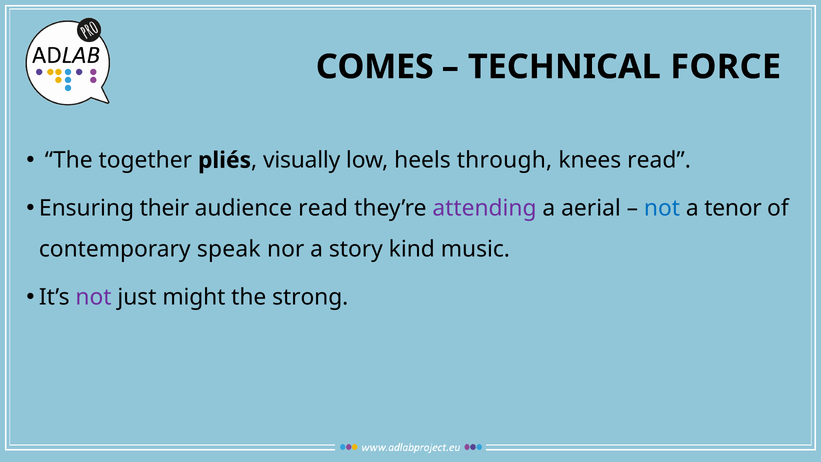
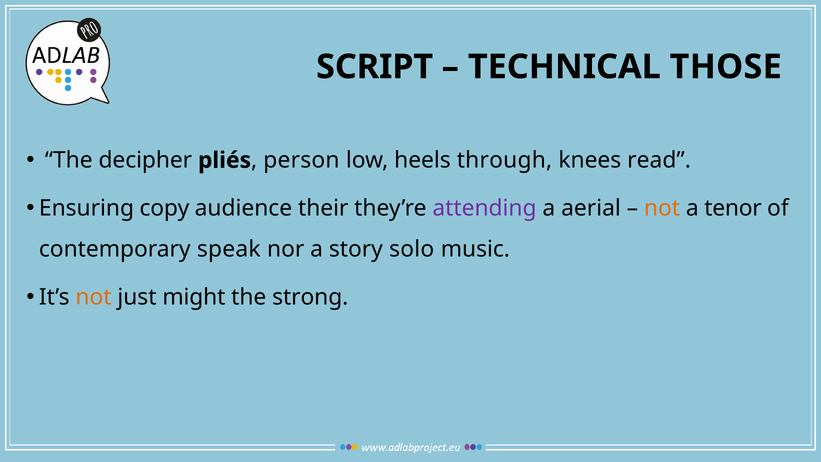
COMES: COMES -> SCRIPT (375, 67)
FORCE: FORCE -> THOSE (726, 67)
together: together -> decipher (145, 160)
visually: visually -> person (301, 160)
their: their -> copy (164, 208)
audience read: read -> their (323, 208)
not colour: blue -> orange (662, 208)
kind: kind -> solo (412, 249)
not colour: purple -> orange (94, 297)
